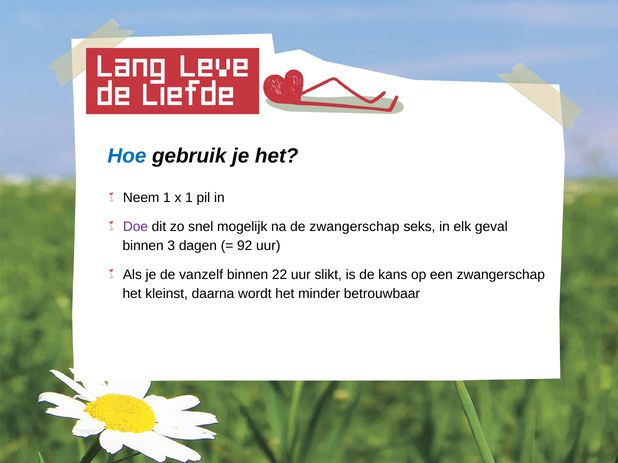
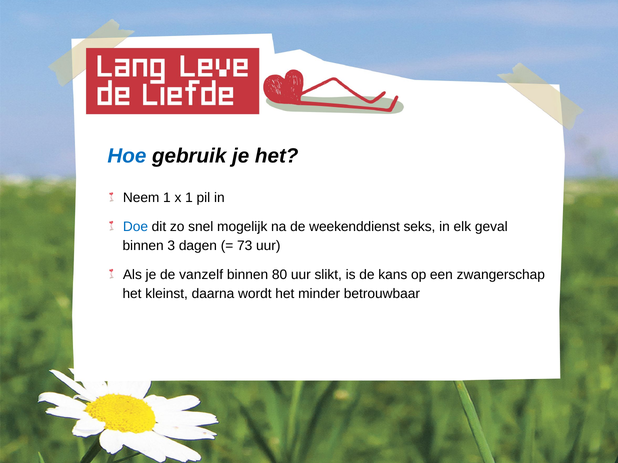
Doe colour: purple -> blue (135, 227)
de zwangerschap: zwangerschap -> weekenddienst (355, 227)
92: 92 -> 73 (245, 246)
22: 22 -> 80 (280, 275)
